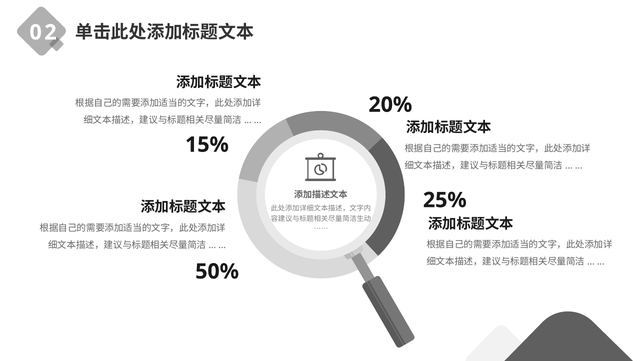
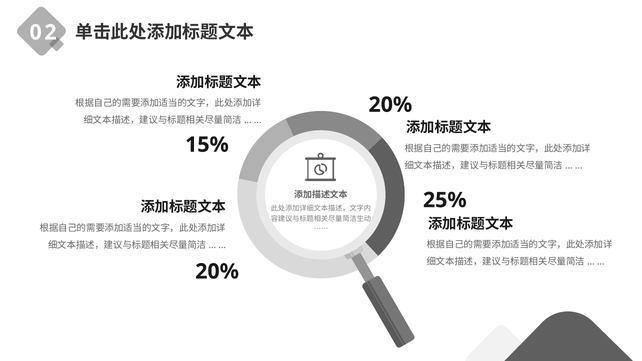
50%: 50% -> 20% (217, 272)
